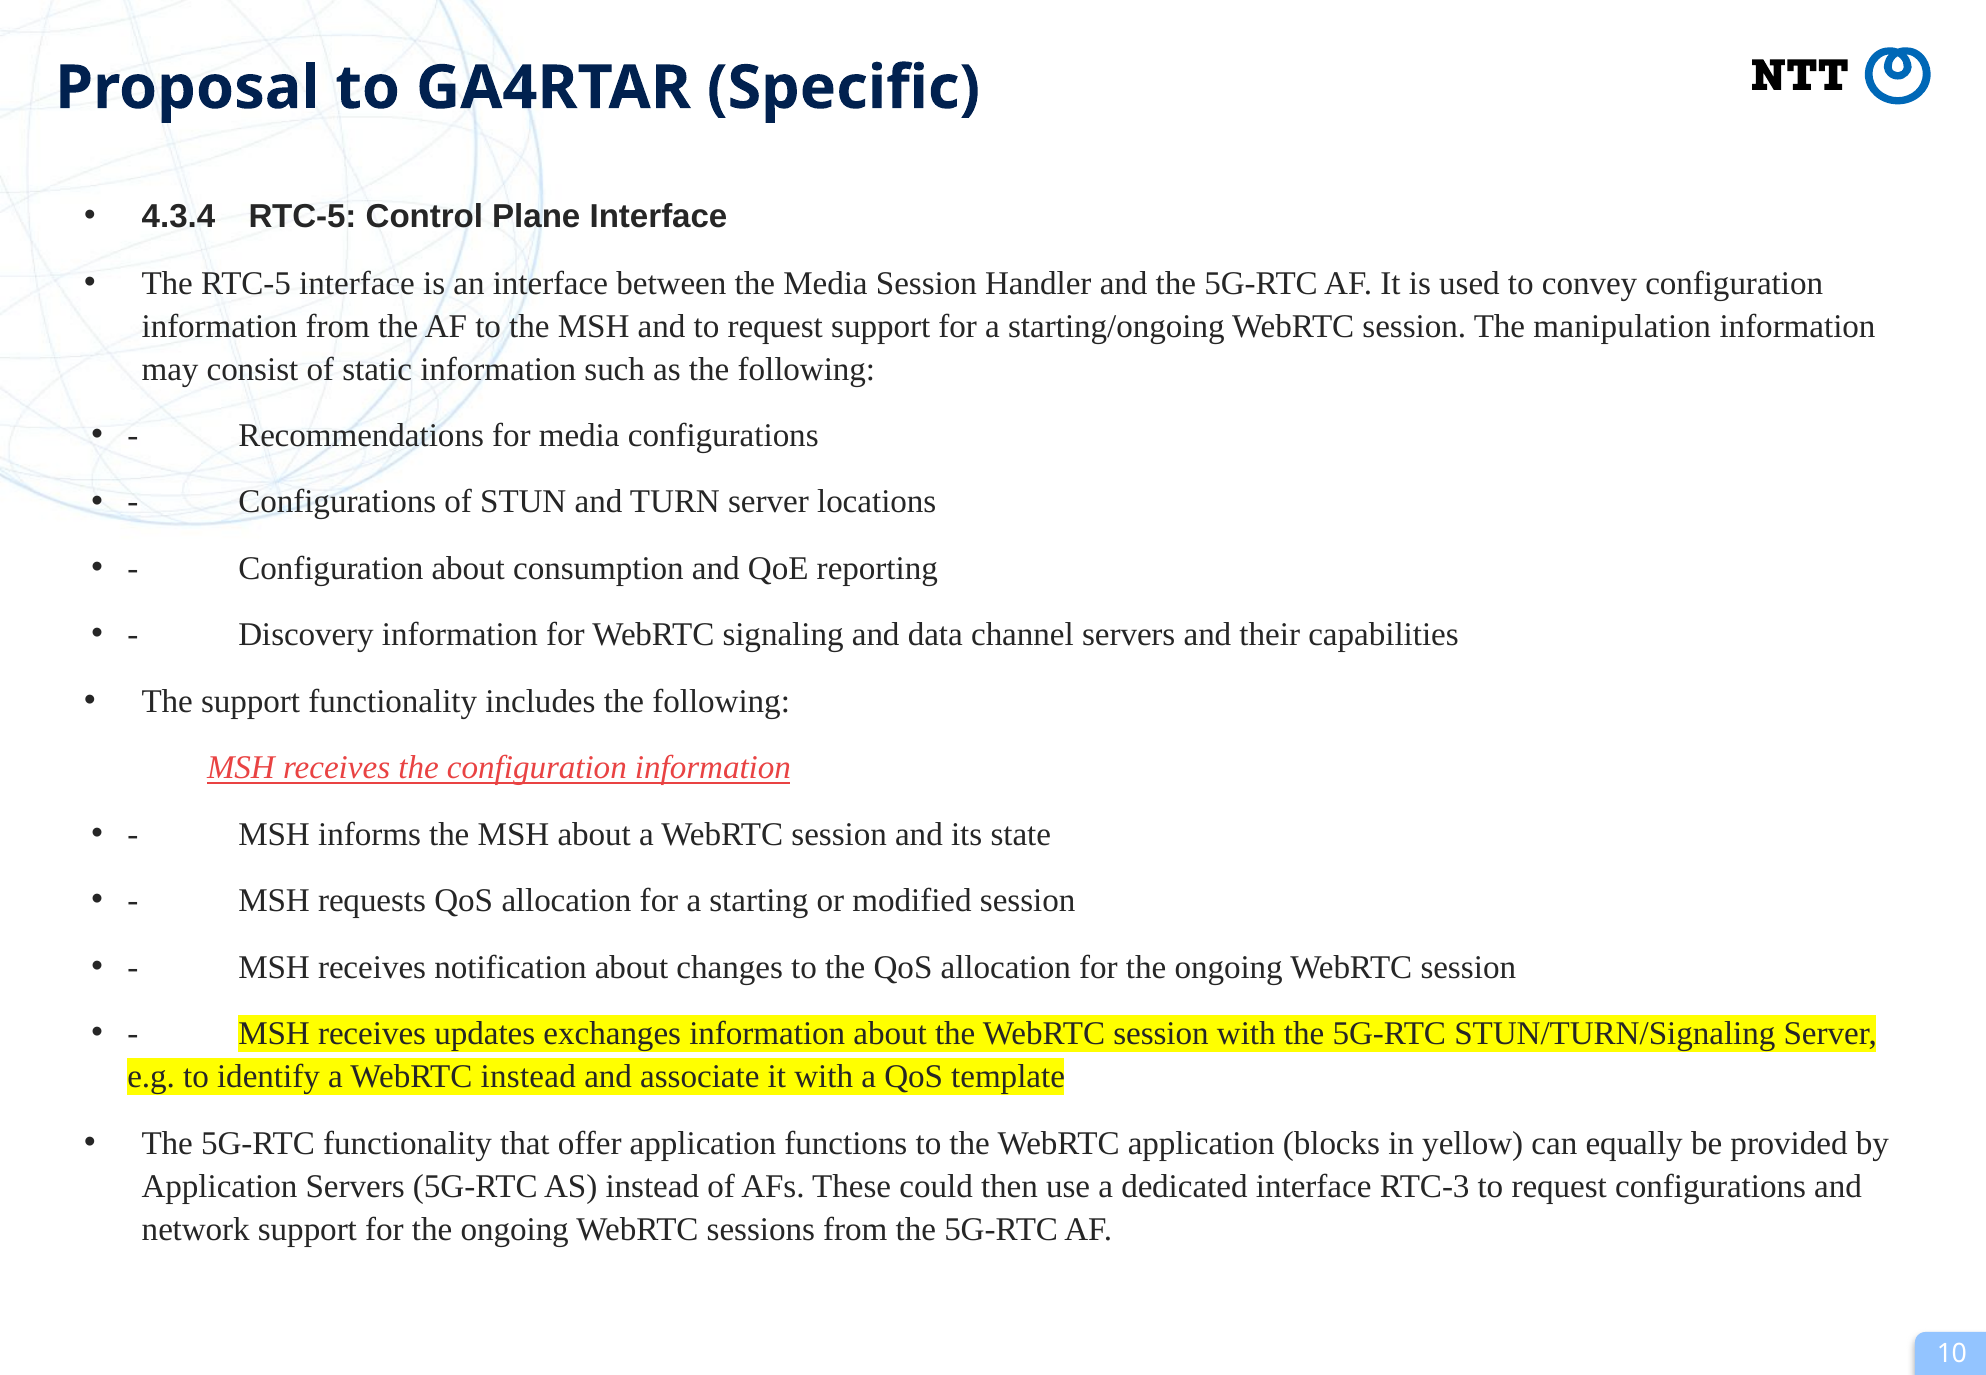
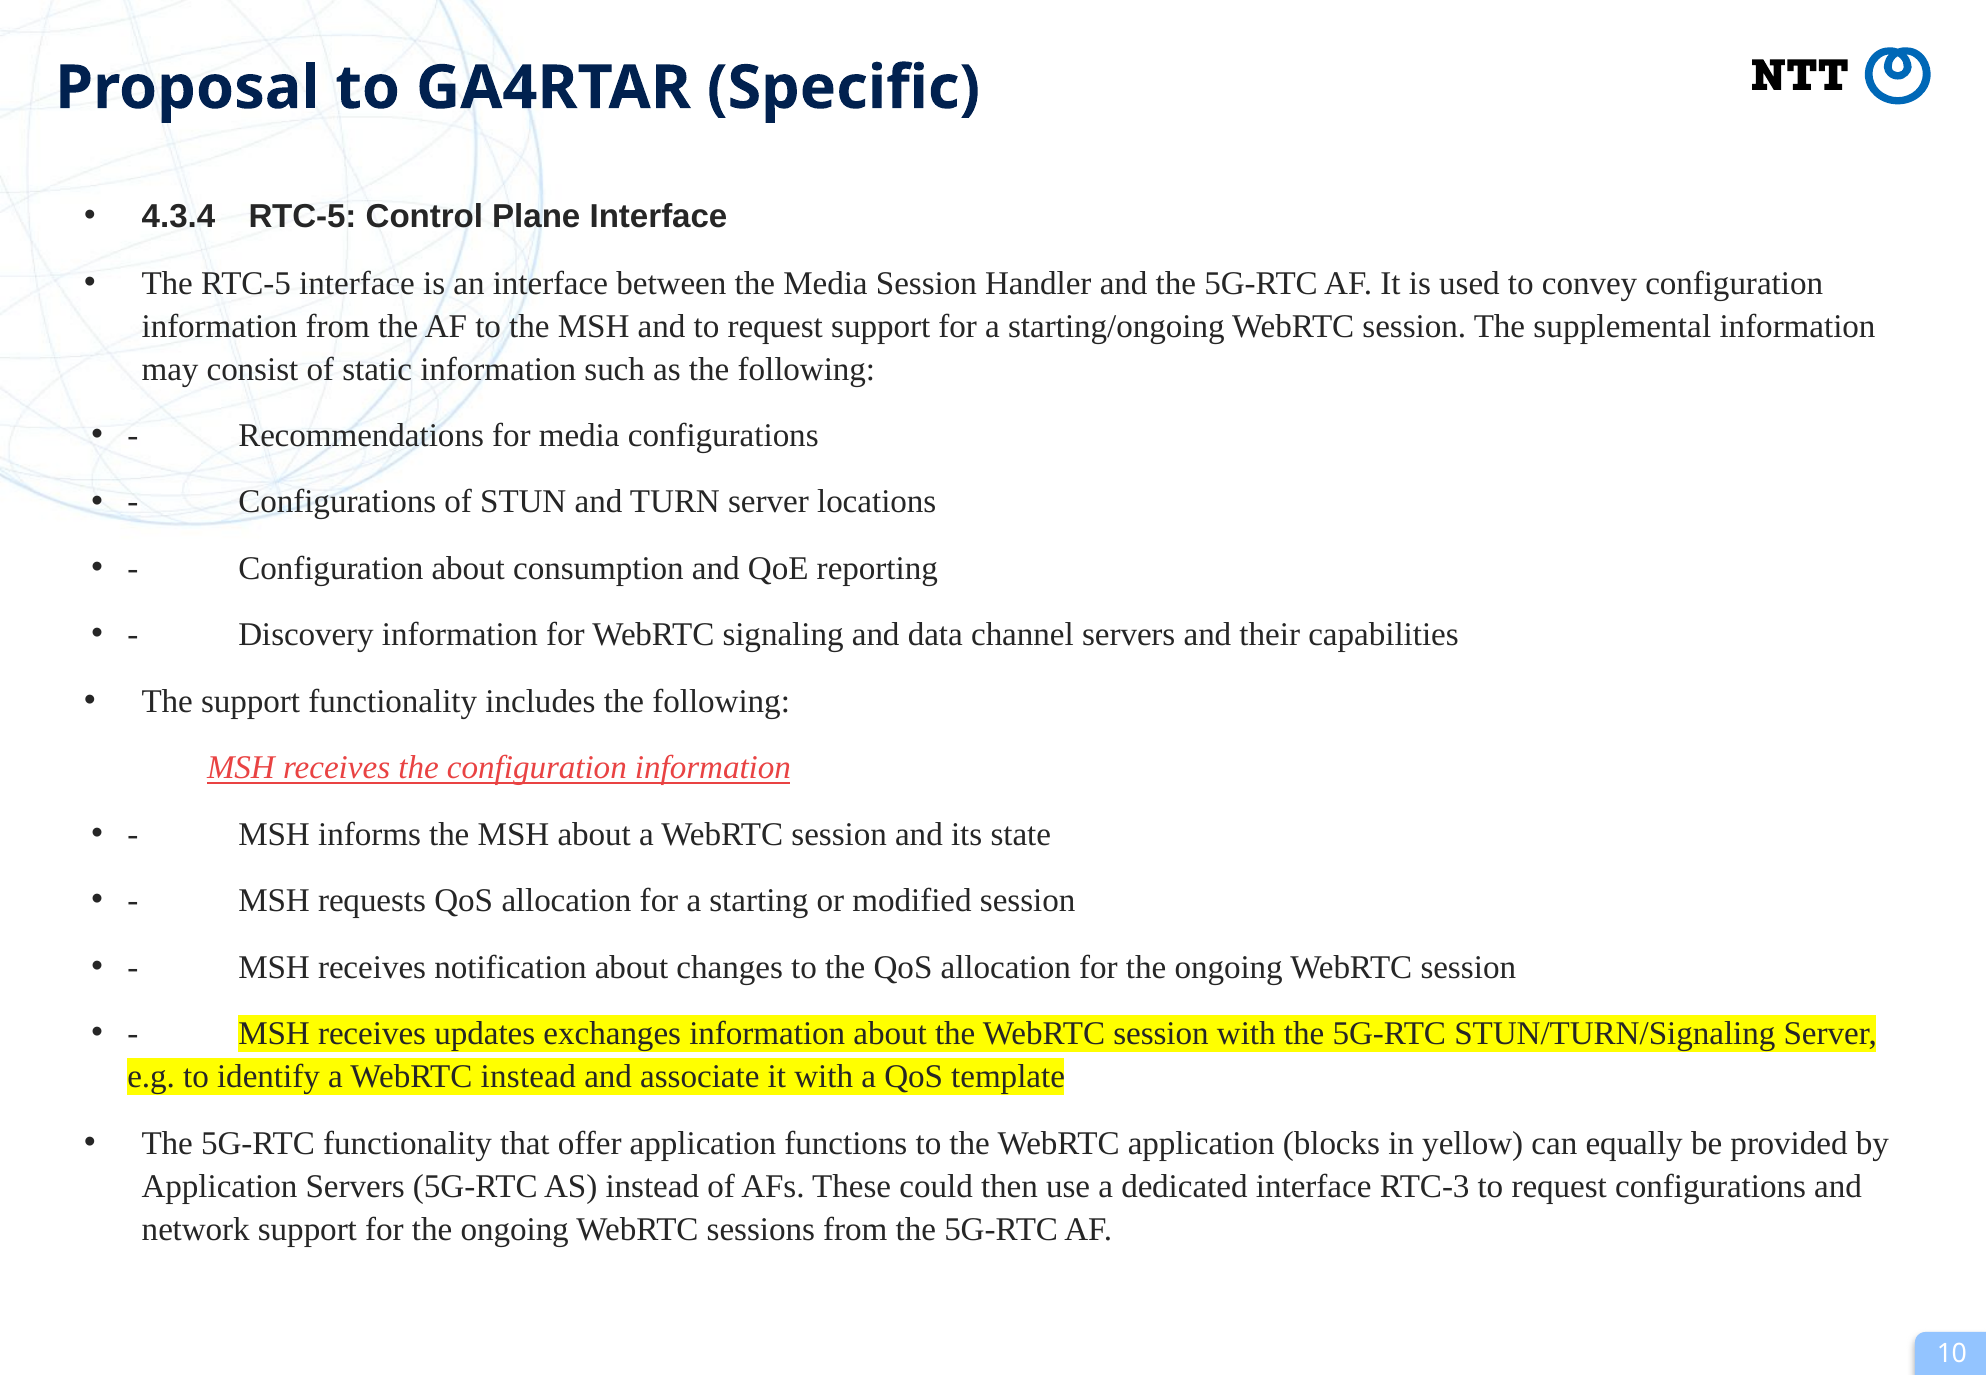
manipulation: manipulation -> supplemental (1622, 326)
